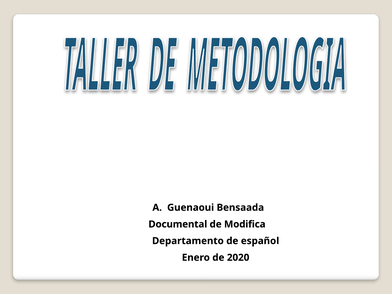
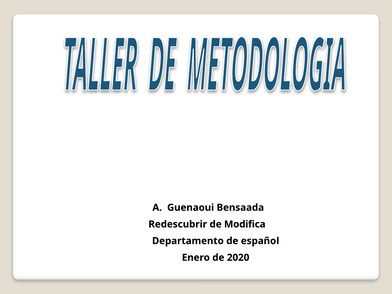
Documental: Documental -> Redescubrir (178, 224)
